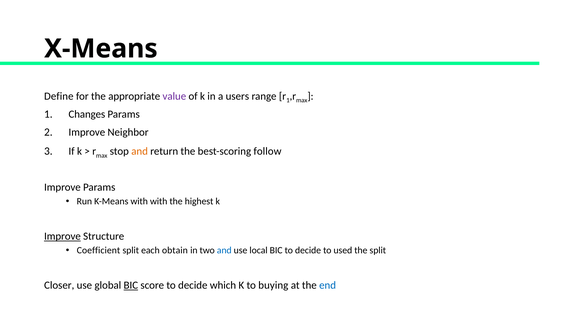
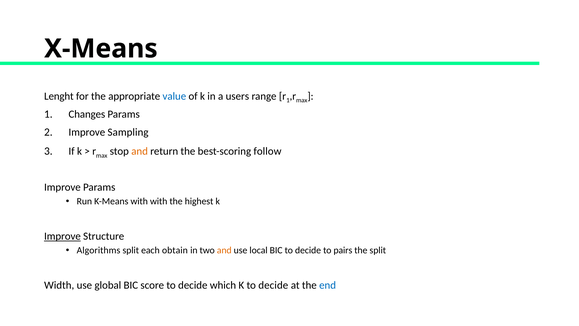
Define: Define -> Lenght (59, 96)
value colour: purple -> blue (174, 96)
Neighbor: Neighbor -> Sampling (128, 132)
Coefficient: Coefficient -> Algorithms (98, 250)
and colour: blue -> orange (224, 250)
used: used -> pairs (343, 250)
Closer: Closer -> Width (59, 285)
BIC underline: present -> none (131, 285)
K to buying: buying -> decide (273, 285)
